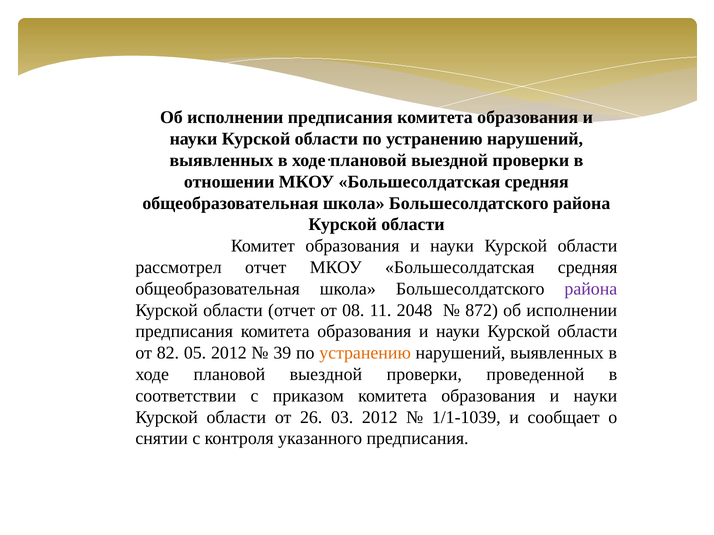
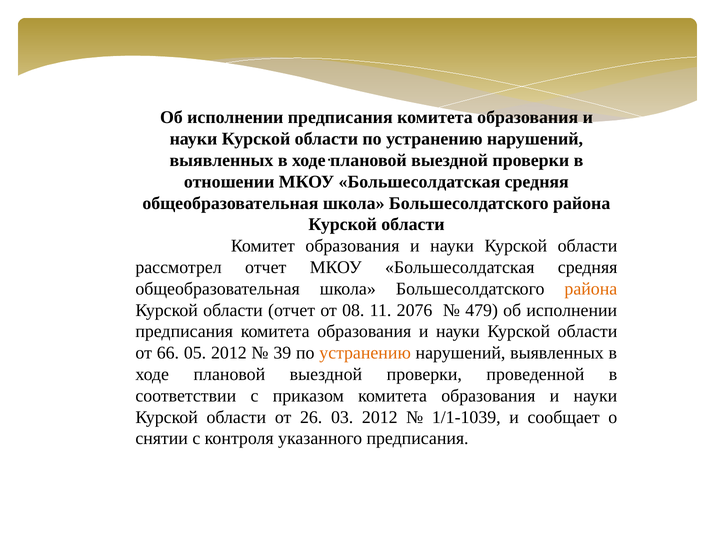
района colour: purple -> orange (591, 289)
2048: 2048 -> 2076 (415, 310)
872: 872 -> 479 (482, 310)
82: 82 -> 66 (168, 353)
